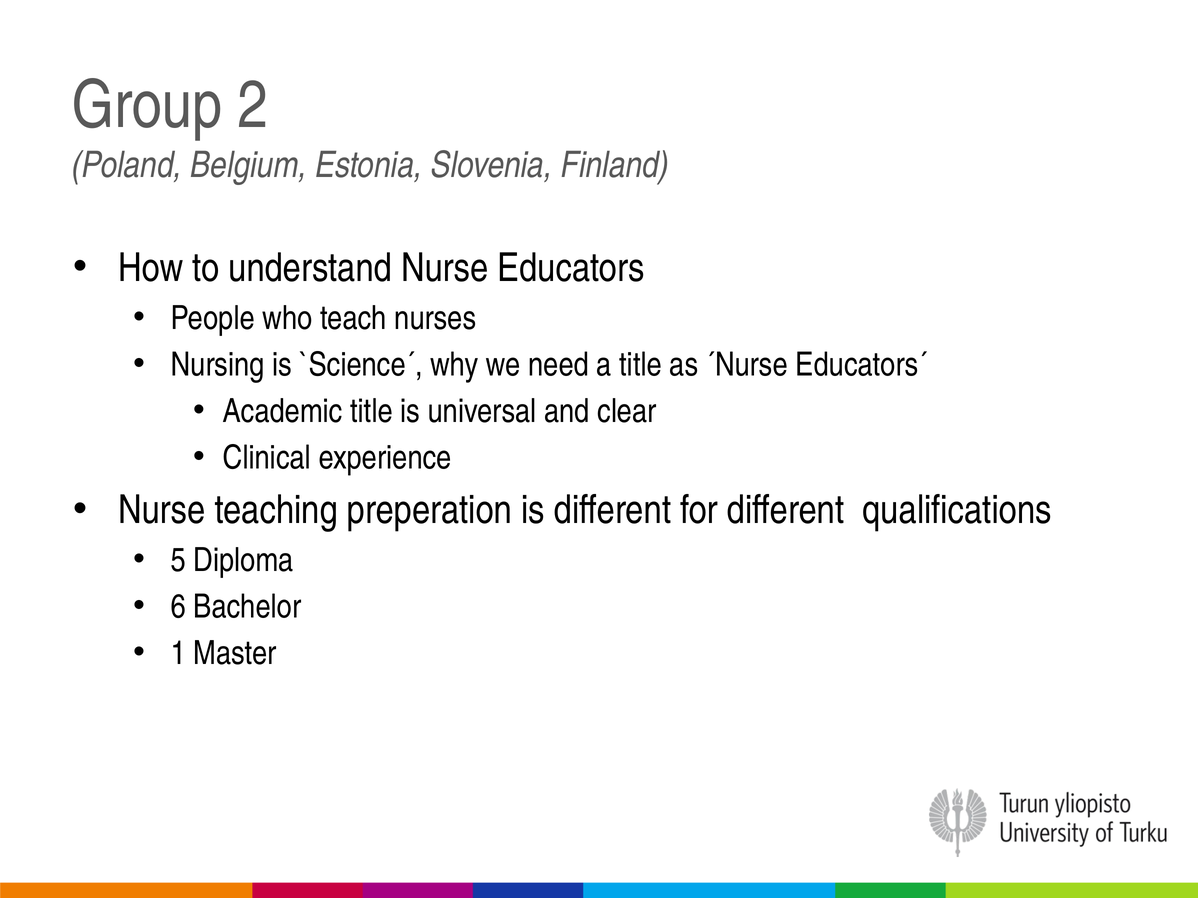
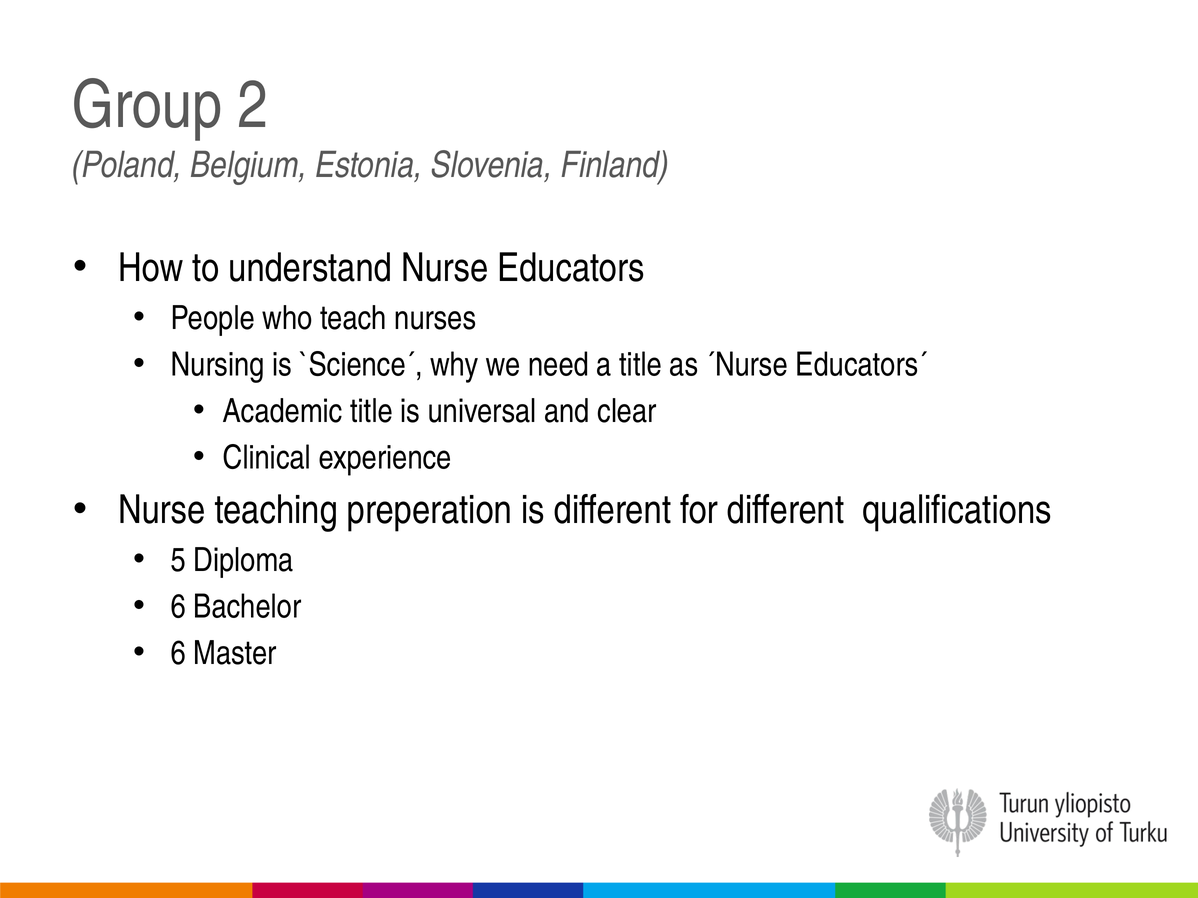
1: 1 -> 6 (178, 654)
